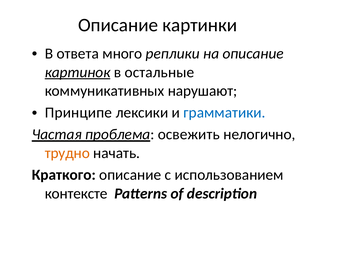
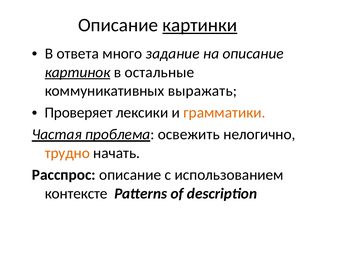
картинки underline: none -> present (200, 25)
реплики: реплики -> задание (173, 54)
нарушают: нарушают -> выражать (202, 91)
Принципе: Принципе -> Проверяет (79, 113)
грамматики colour: blue -> orange (224, 113)
Краткого: Краткого -> Расспрос (64, 175)
